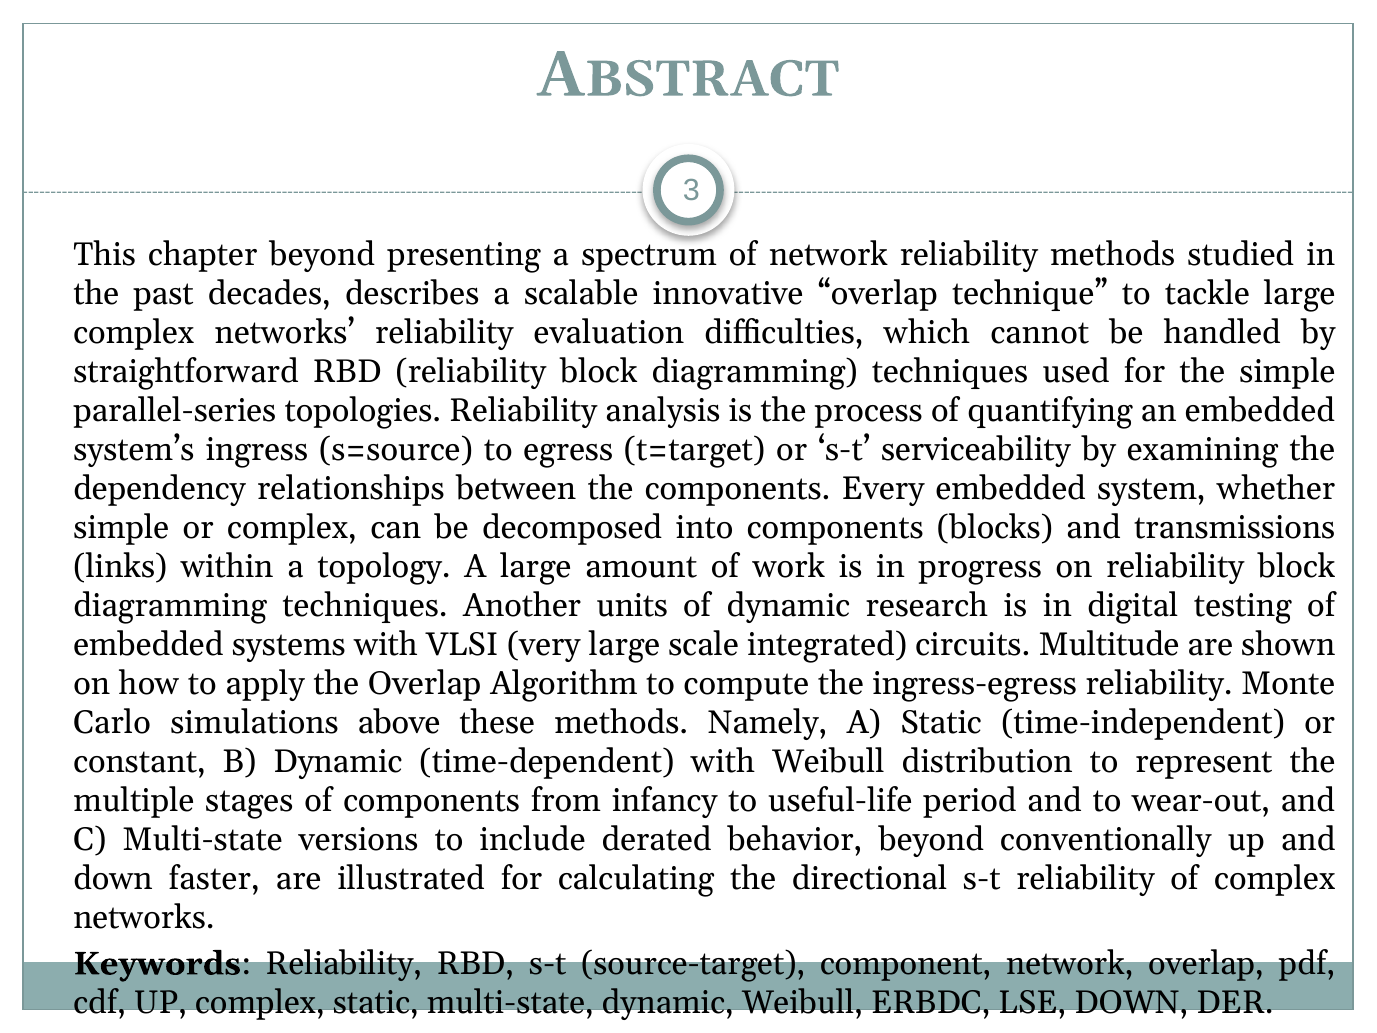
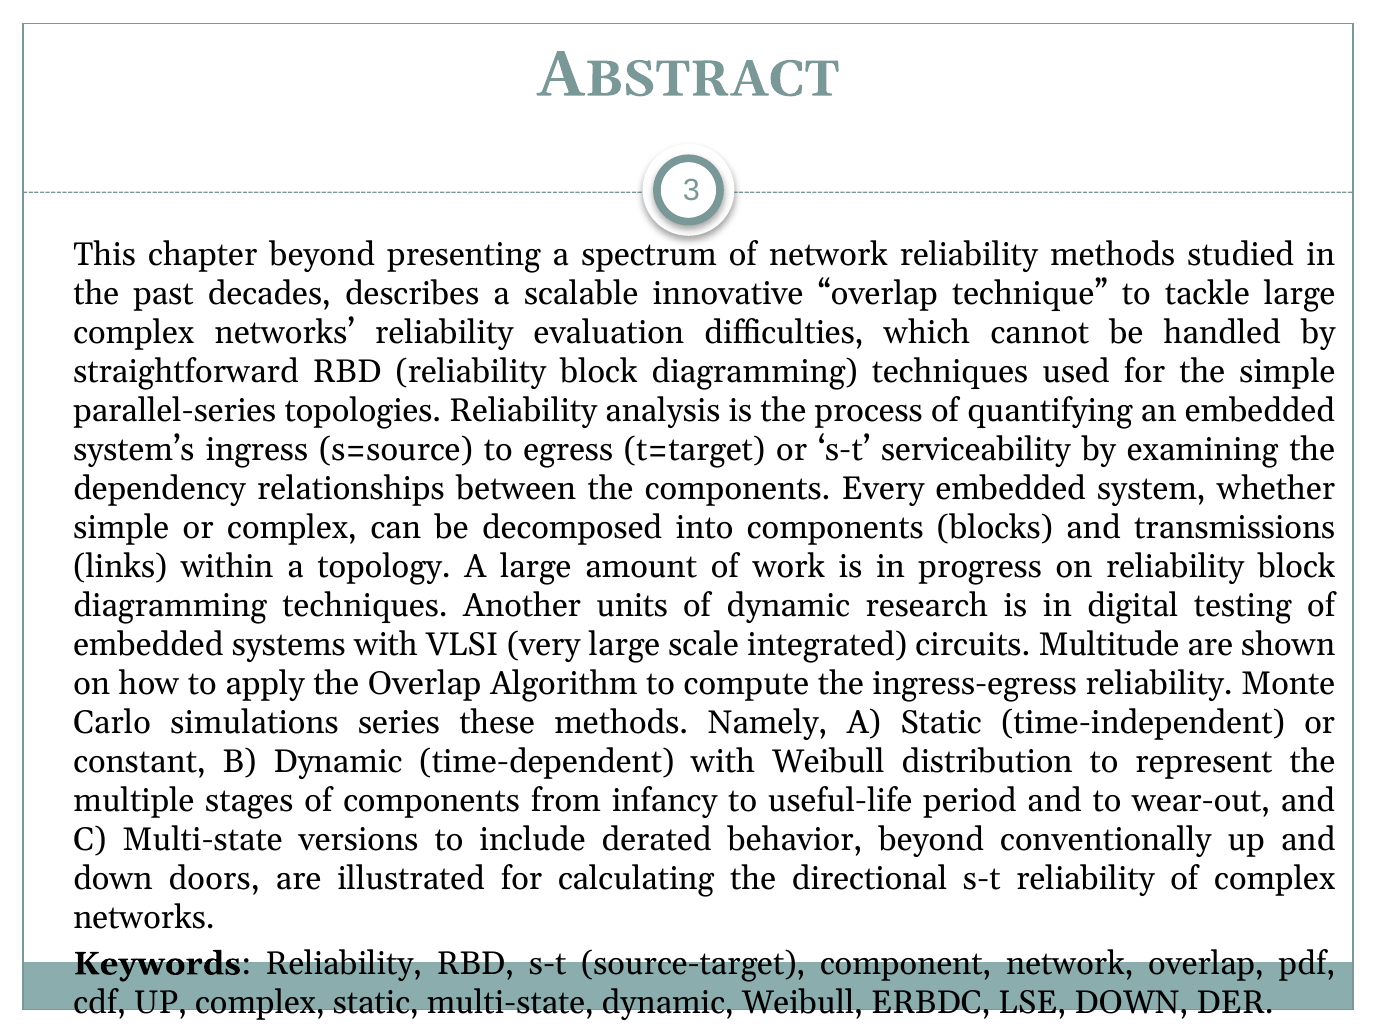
above: above -> series (399, 723)
faster: faster -> doors (214, 879)
